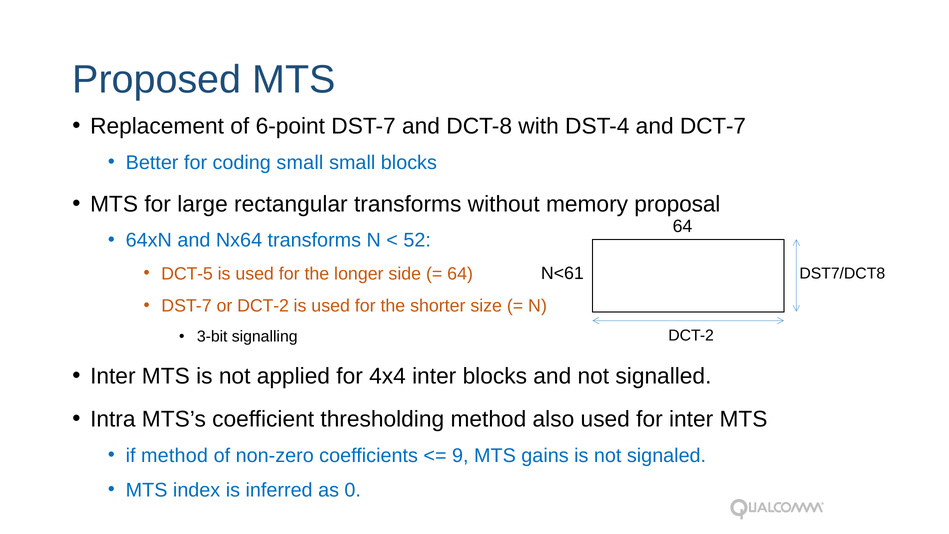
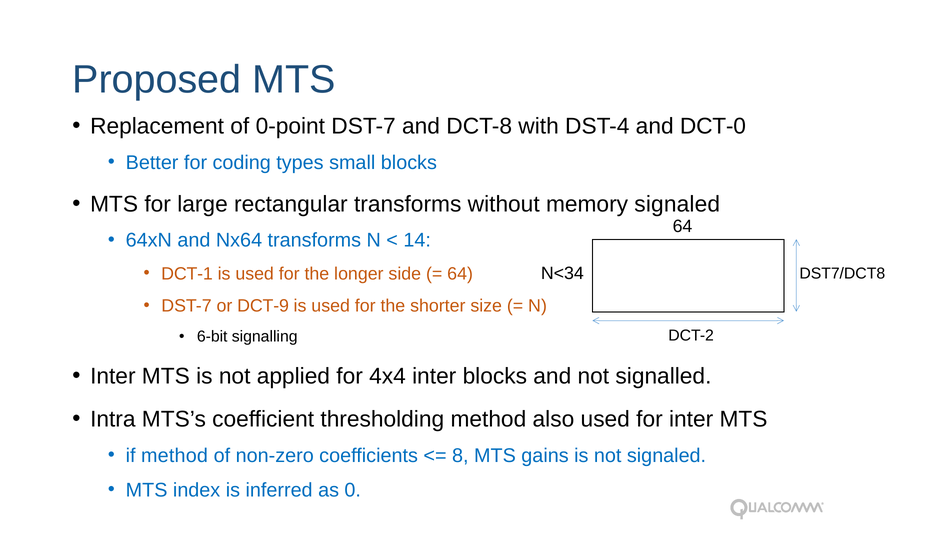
6-point: 6-point -> 0-point (290, 126)
DCT-7: DCT-7 -> DCT-0 (713, 126)
coding small: small -> types (300, 163)
memory proposal: proposal -> signaled (677, 204)
52: 52 -> 14 (417, 240)
DCT-5: DCT-5 -> DCT-1 (187, 274)
N<61: N<61 -> N<34 (562, 274)
or DCT-2: DCT-2 -> DCT-9 (263, 306)
3-bit: 3-bit -> 6-bit (212, 337)
9: 9 -> 8 (460, 455)
